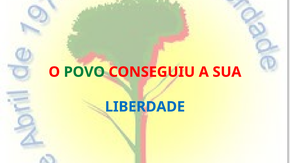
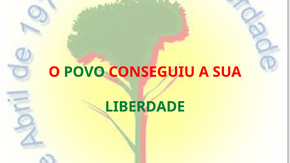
LIBERDADE colour: blue -> green (145, 107)
